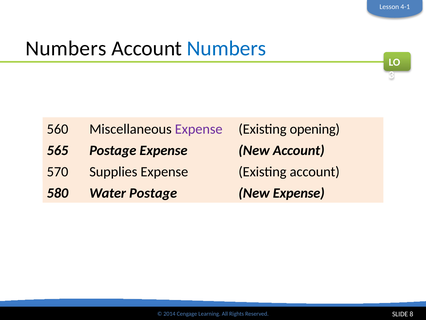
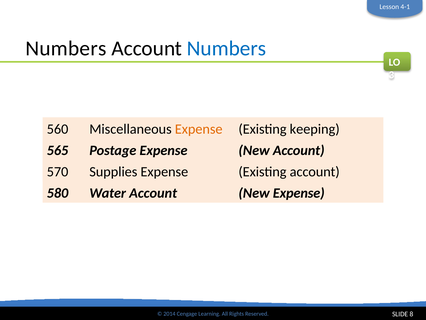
Expense colour: purple -> orange (199, 129)
opening: opening -> keeping (315, 129)
Water Postage: Postage -> Account (153, 193)
